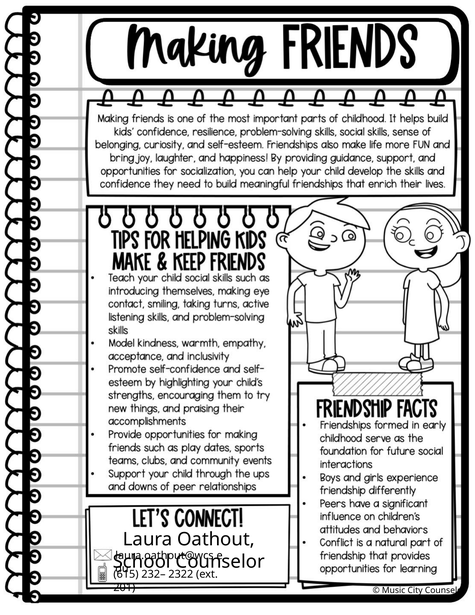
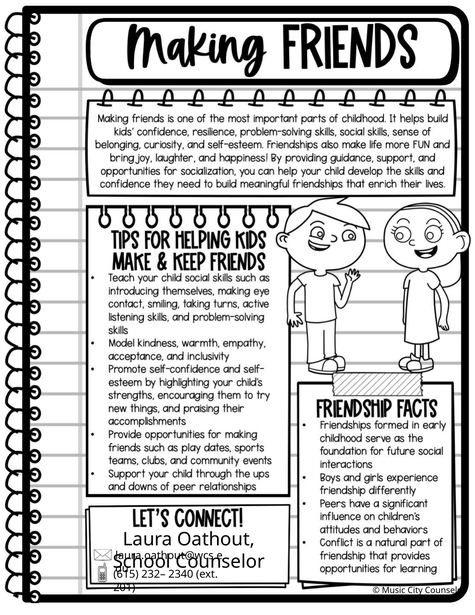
2322: 2322 -> 2340 (181, 574)
